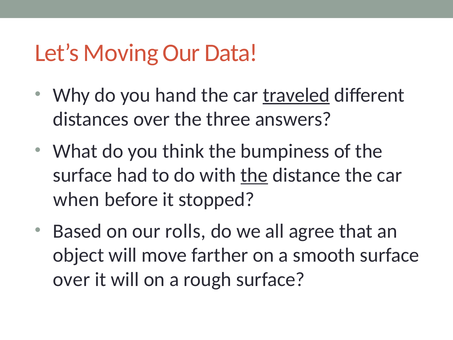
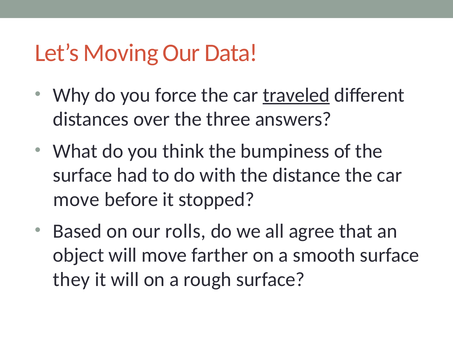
hand: hand -> force (176, 95)
the underline: present -> none (254, 175)
when: when -> move (76, 199)
over: over -> they (71, 279)
